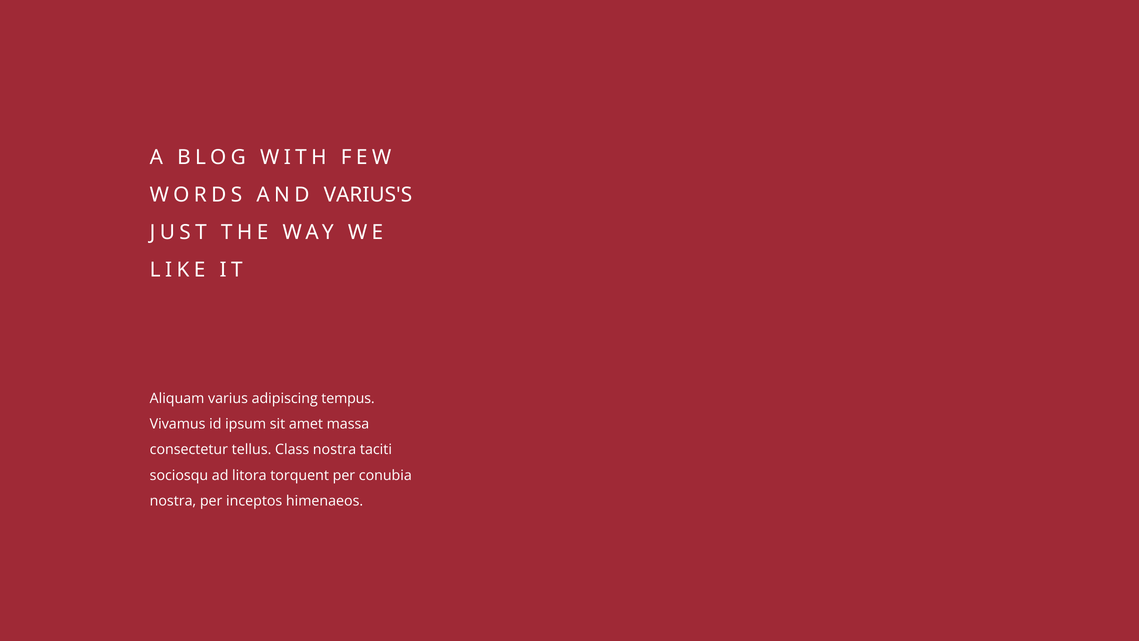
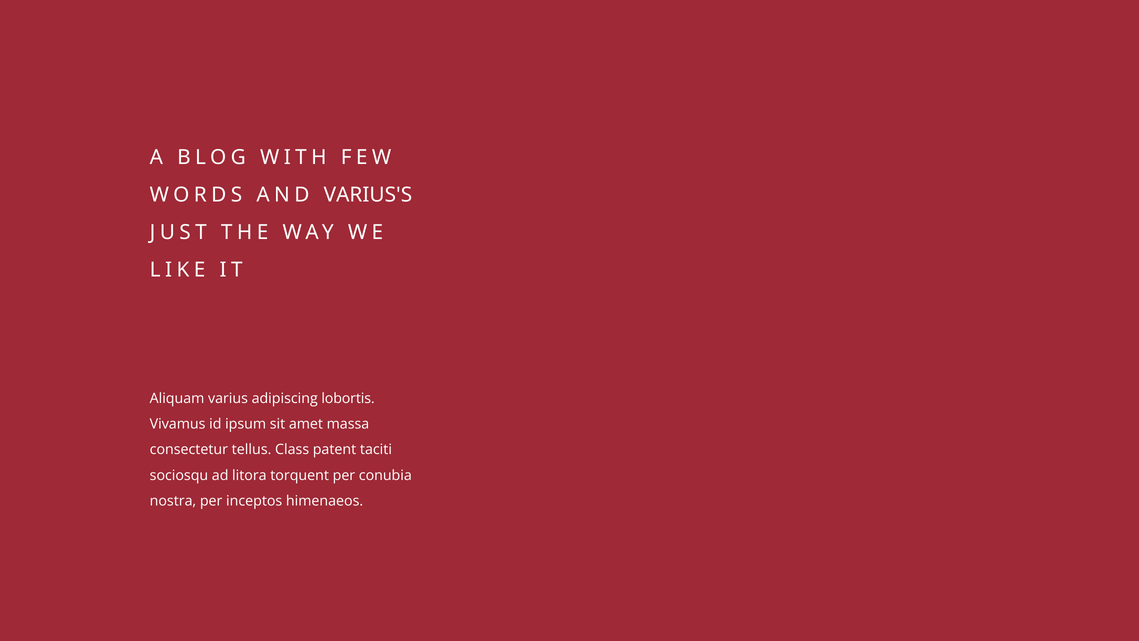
tempus: tempus -> lobortis (348, 398)
Class nostra: nostra -> patent (335, 449)
